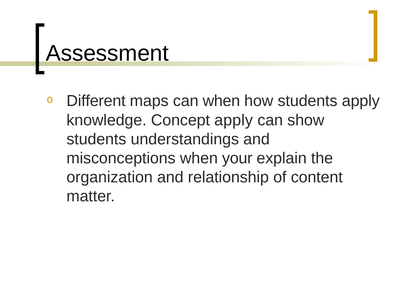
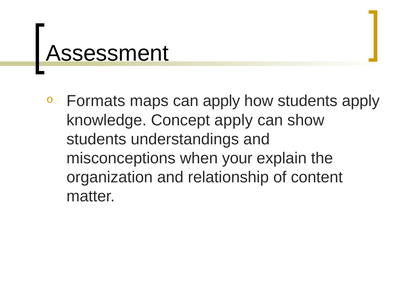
Different: Different -> Formats (96, 101)
can when: when -> apply (221, 101)
